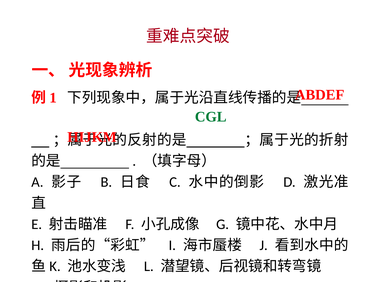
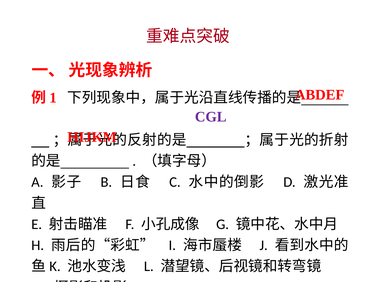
CGL colour: green -> purple (211, 117)
